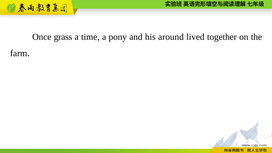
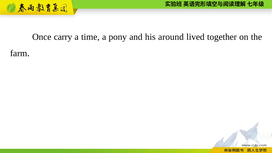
grass: grass -> carry (63, 37)
